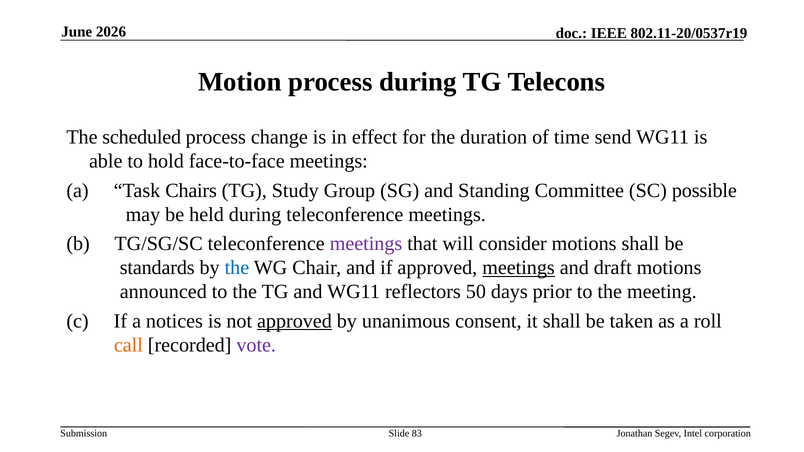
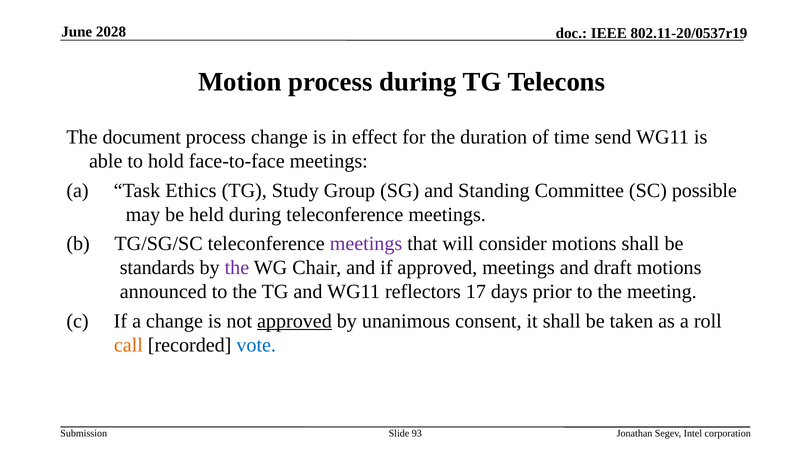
2026: 2026 -> 2028 (111, 32)
scheduled: scheduled -> document (142, 137)
Chairs: Chairs -> Ethics (191, 190)
the colour: blue -> purple (237, 268)
meetings underline: present -> none (519, 268)
50: 50 -> 17 (476, 292)
a notices: notices -> change (174, 321)
vote colour: purple -> blue (256, 345)
83: 83 -> 93 (417, 434)
